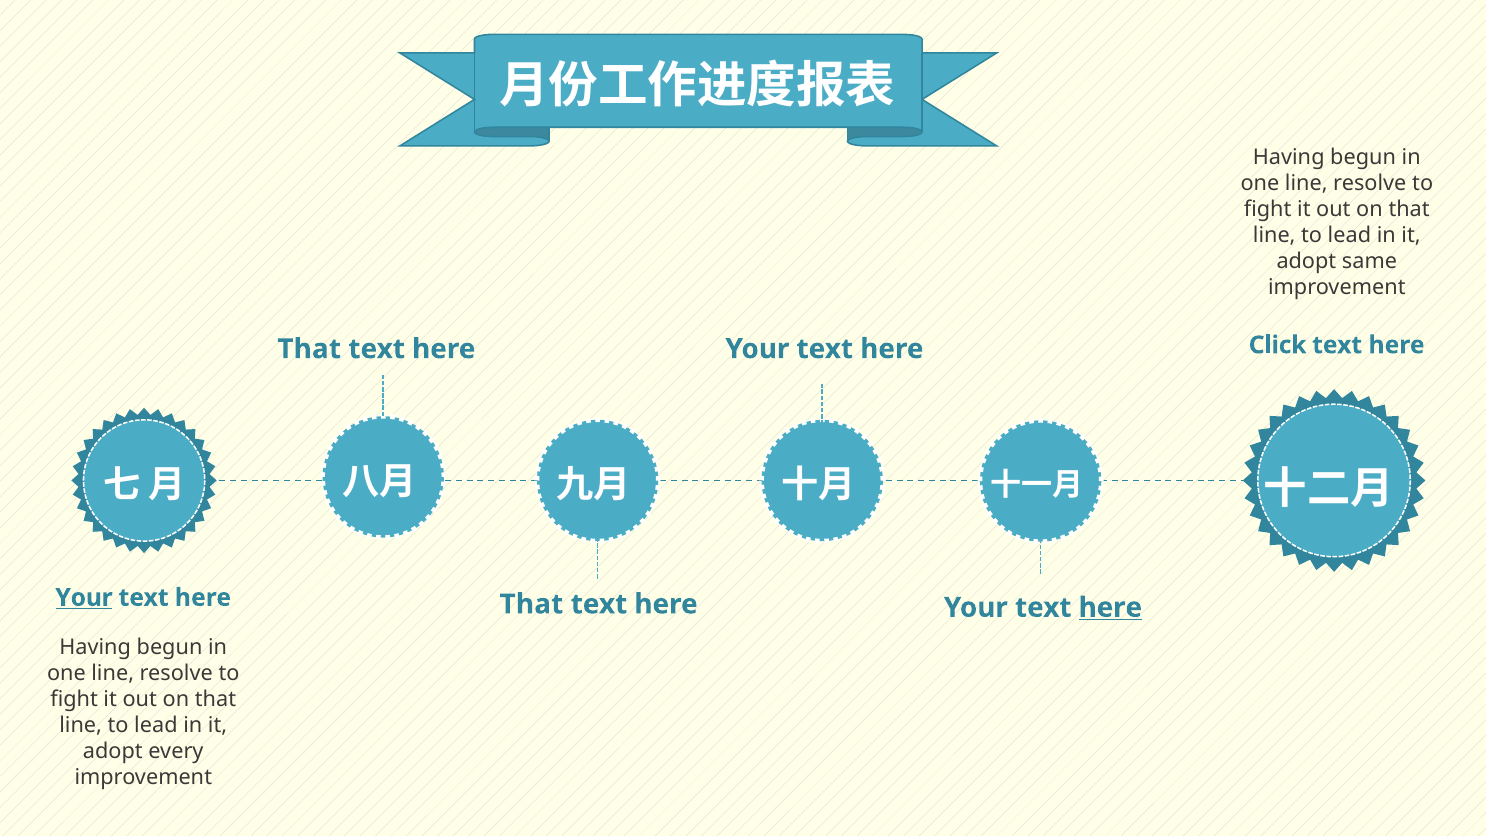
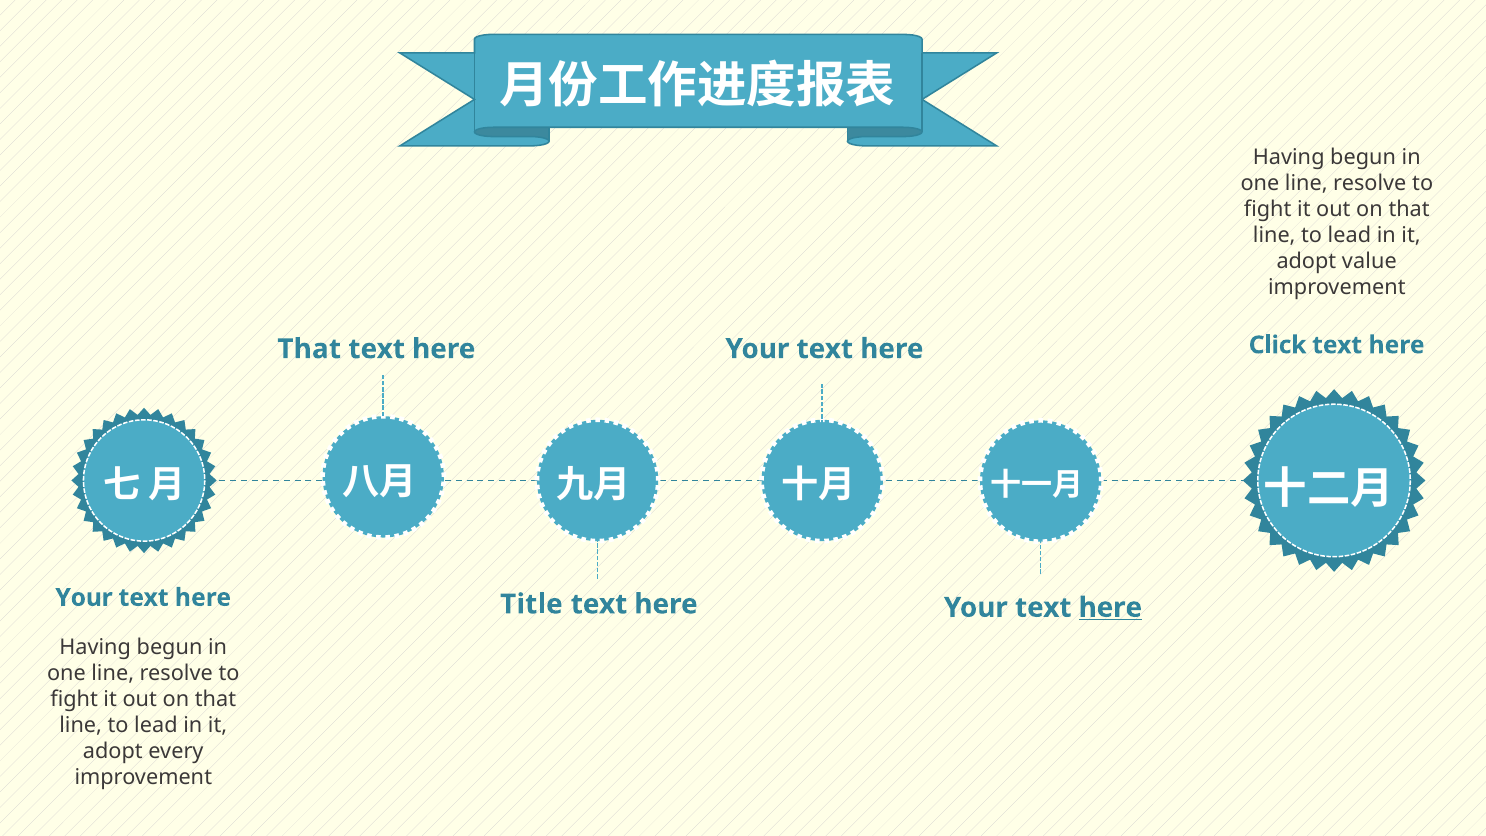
same: same -> value (1369, 261)
Your underline: present -> none (84, 598)
That: That -> Title (531, 604)
